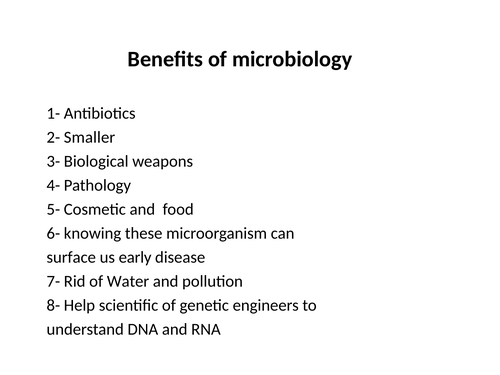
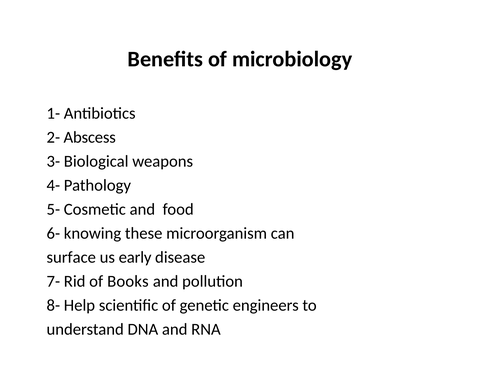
Smaller: Smaller -> Abscess (90, 137)
Water: Water -> Books (128, 281)
